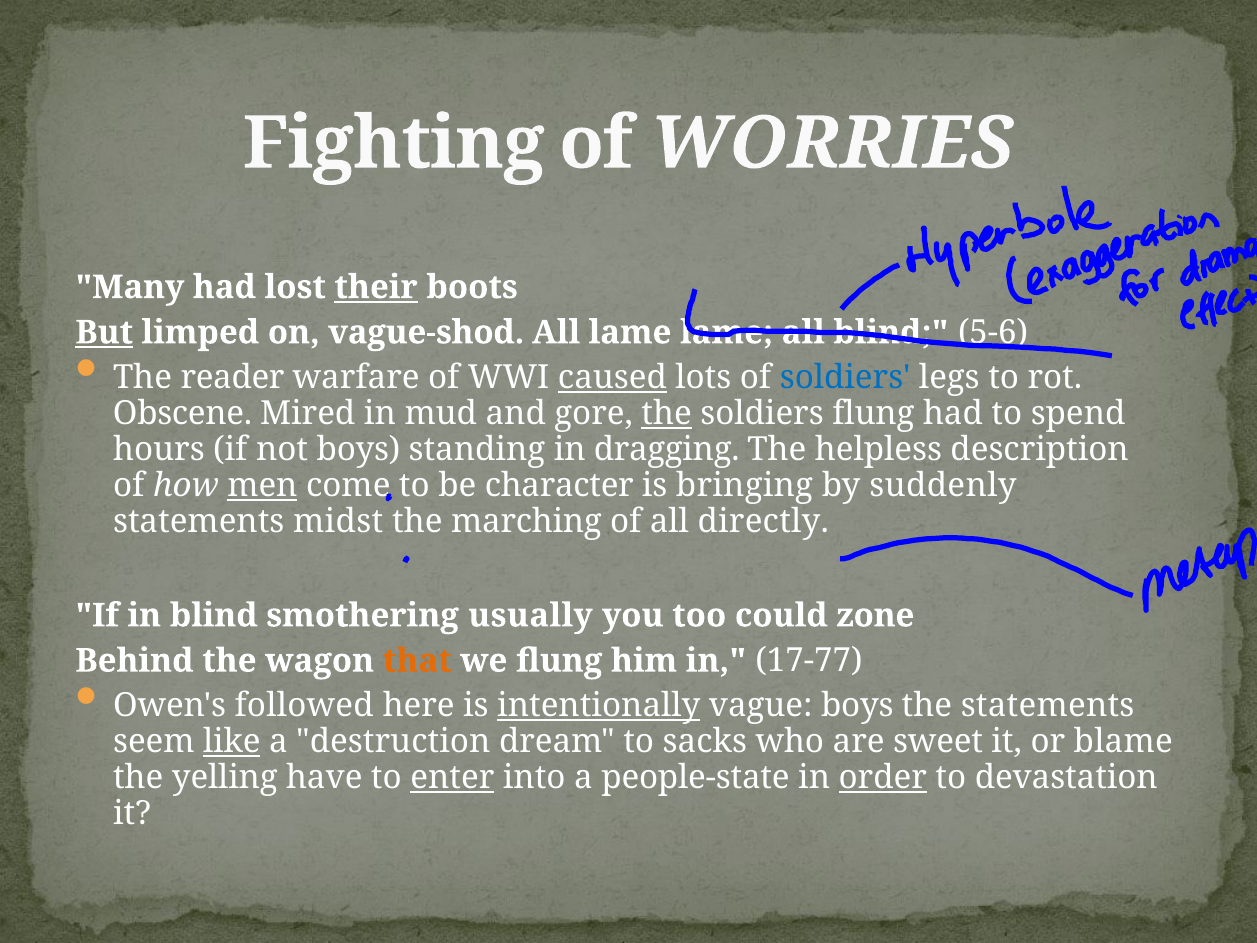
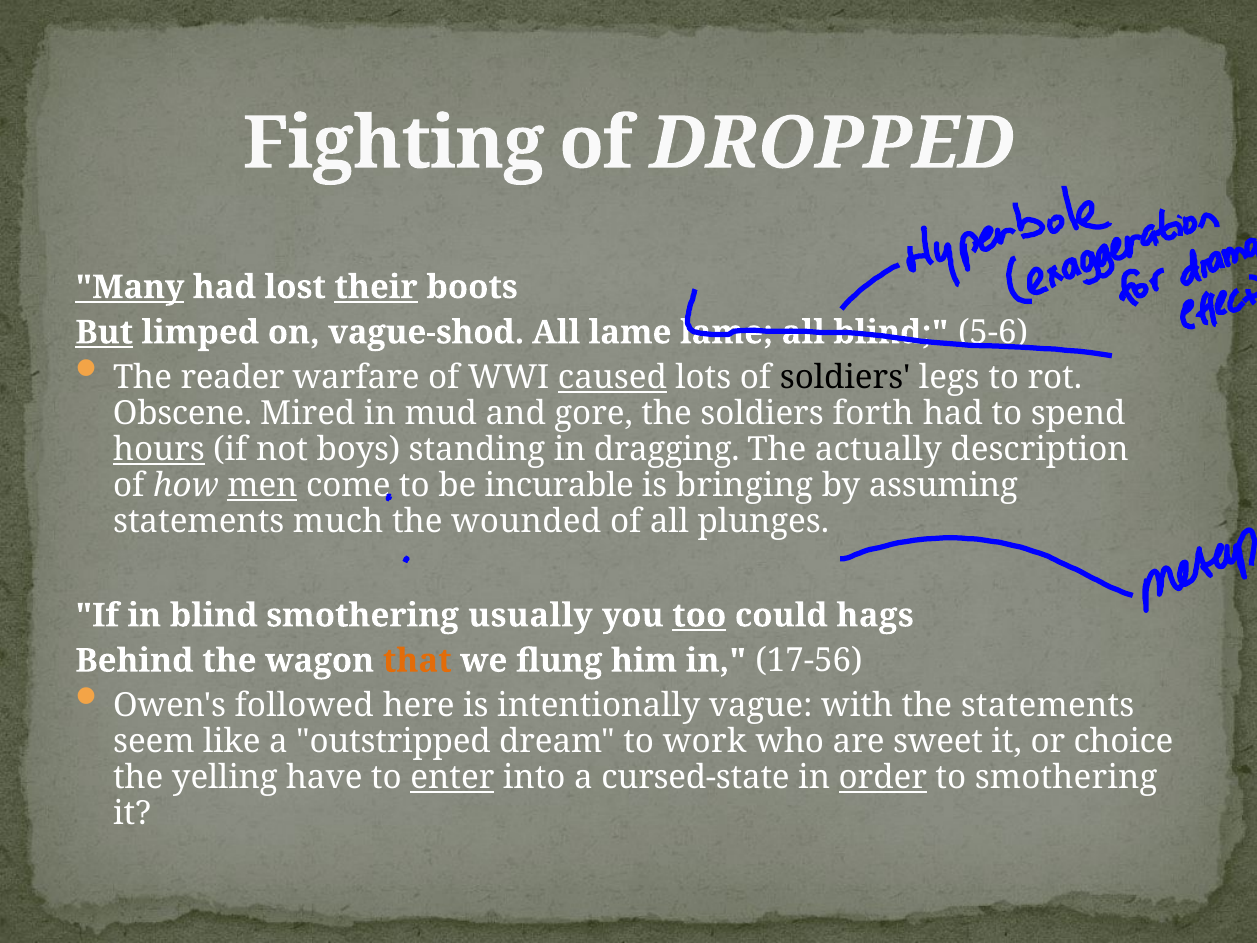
WORRIES: WORRIES -> DROPPED (832, 143)
Many underline: none -> present (130, 287)
soldiers colour: blue -> black (845, 378)
the underline: present -> none (667, 413)
soldiers flung: flung -> forth (873, 413)
hours underline: none -> present (159, 449)
helpless: helpless -> actually (878, 449)
character: character -> incurable (559, 485)
suddenly: suddenly -> assuming (943, 485)
midst: midst -> much (338, 521)
marching: marching -> wounded (526, 521)
directly: directly -> plunges (763, 521)
too underline: none -> present (699, 615)
zone: zone -> hags (875, 615)
17-77: 17-77 -> 17-56 (809, 661)
intentionally underline: present -> none (599, 706)
vague boys: boys -> with (857, 706)
like underline: present -> none (232, 742)
destruction: destruction -> outstripped (393, 742)
sacks: sacks -> work (705, 742)
blame: blame -> choice (1124, 742)
people-state: people-state -> cursed-state (696, 778)
to devastation: devastation -> smothering (1066, 778)
